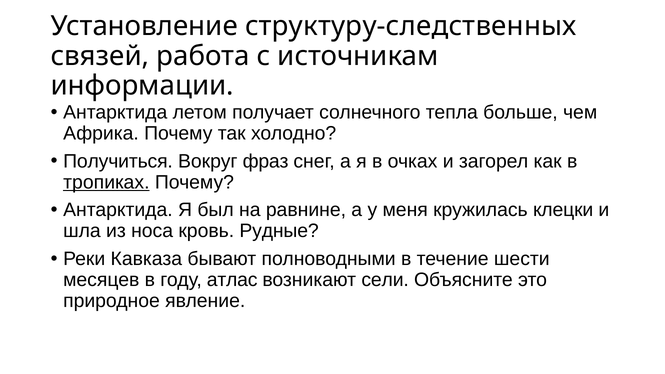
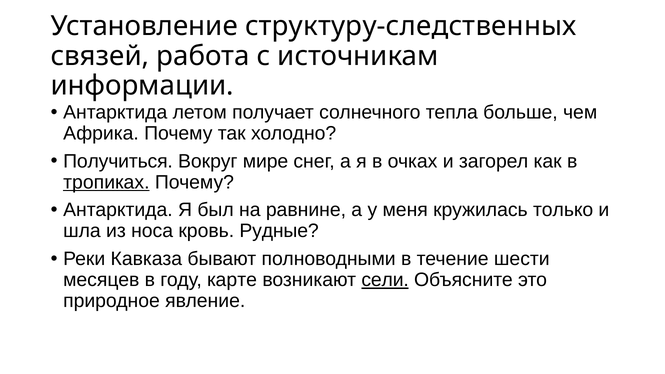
фраз: фраз -> мире (266, 161)
клецки: клецки -> только (563, 210)
атлас: атлас -> карте (232, 280)
сели underline: none -> present (385, 280)
